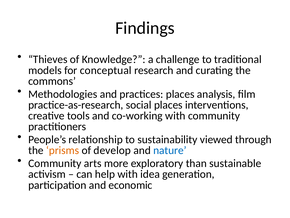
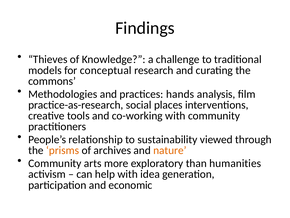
practices places: places -> hands (180, 94)
develop: develop -> archives (112, 150)
nature colour: blue -> orange (170, 150)
sustainable: sustainable -> humanities (235, 163)
